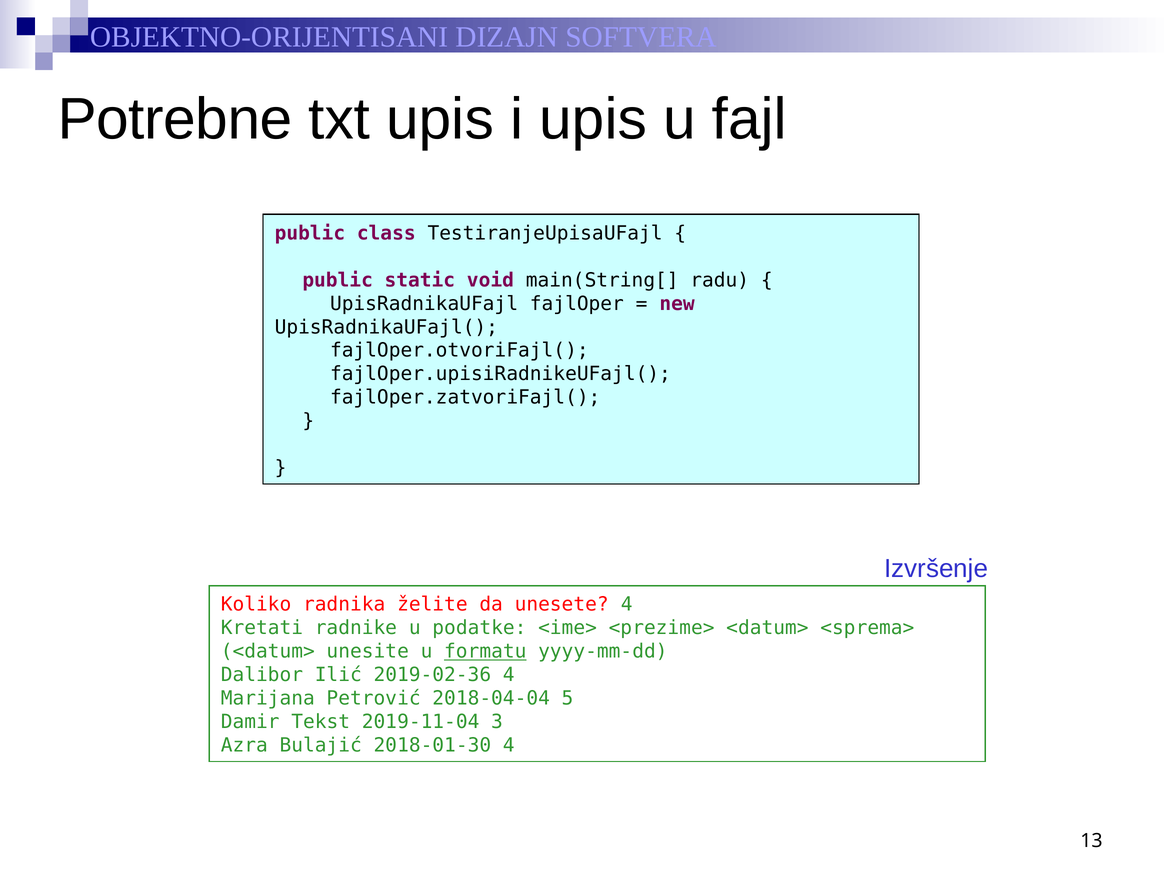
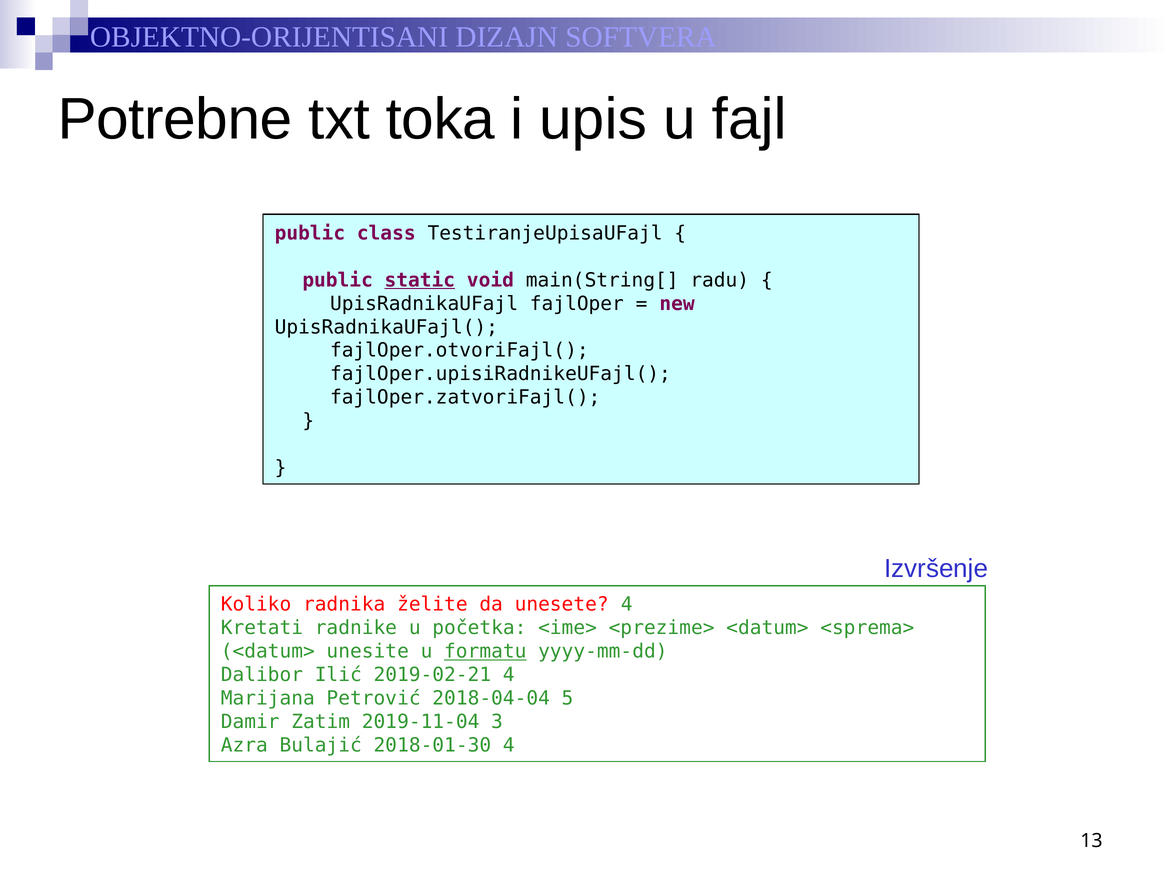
txt upis: upis -> toka (440, 119)
static underline: none -> present (420, 280)
podatke: podatke -> početka (479, 628)
2019-02-36: 2019-02-36 -> 2019-02-21 (432, 675)
Tekst: Tekst -> Zatim (321, 722)
